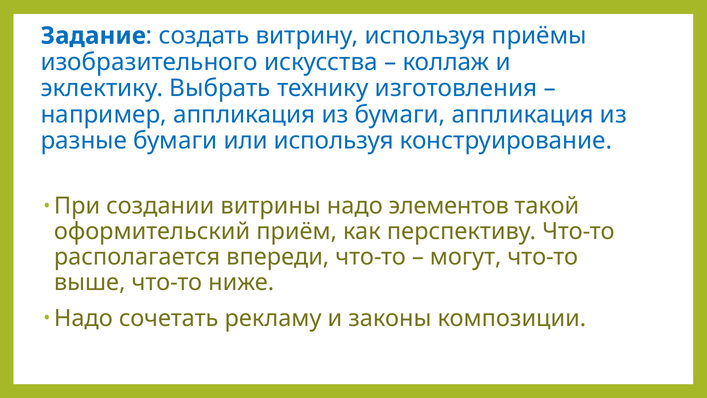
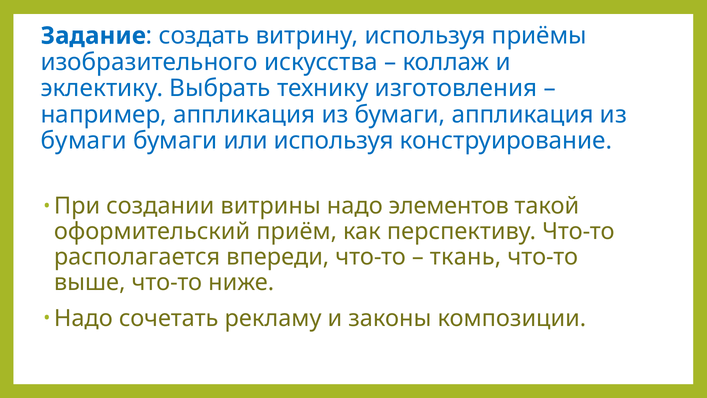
разные: разные -> бумаги (84, 141)
могут: могут -> ткань (465, 257)
